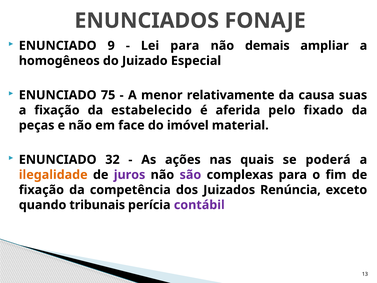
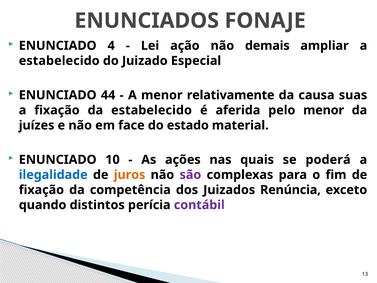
9: 9 -> 4 (111, 46)
Lei para: para -> ação (185, 46)
homogêneos: homogêneos -> estabelecido (59, 61)
75: 75 -> 44 (108, 95)
pelo fixado: fixado -> menor (324, 110)
peças: peças -> juízes (37, 125)
imóvel: imóvel -> estado (188, 125)
32: 32 -> 10 (113, 160)
ilegalidade colour: orange -> blue (53, 175)
juros colour: purple -> orange (130, 175)
tribunais: tribunais -> distintos (97, 205)
